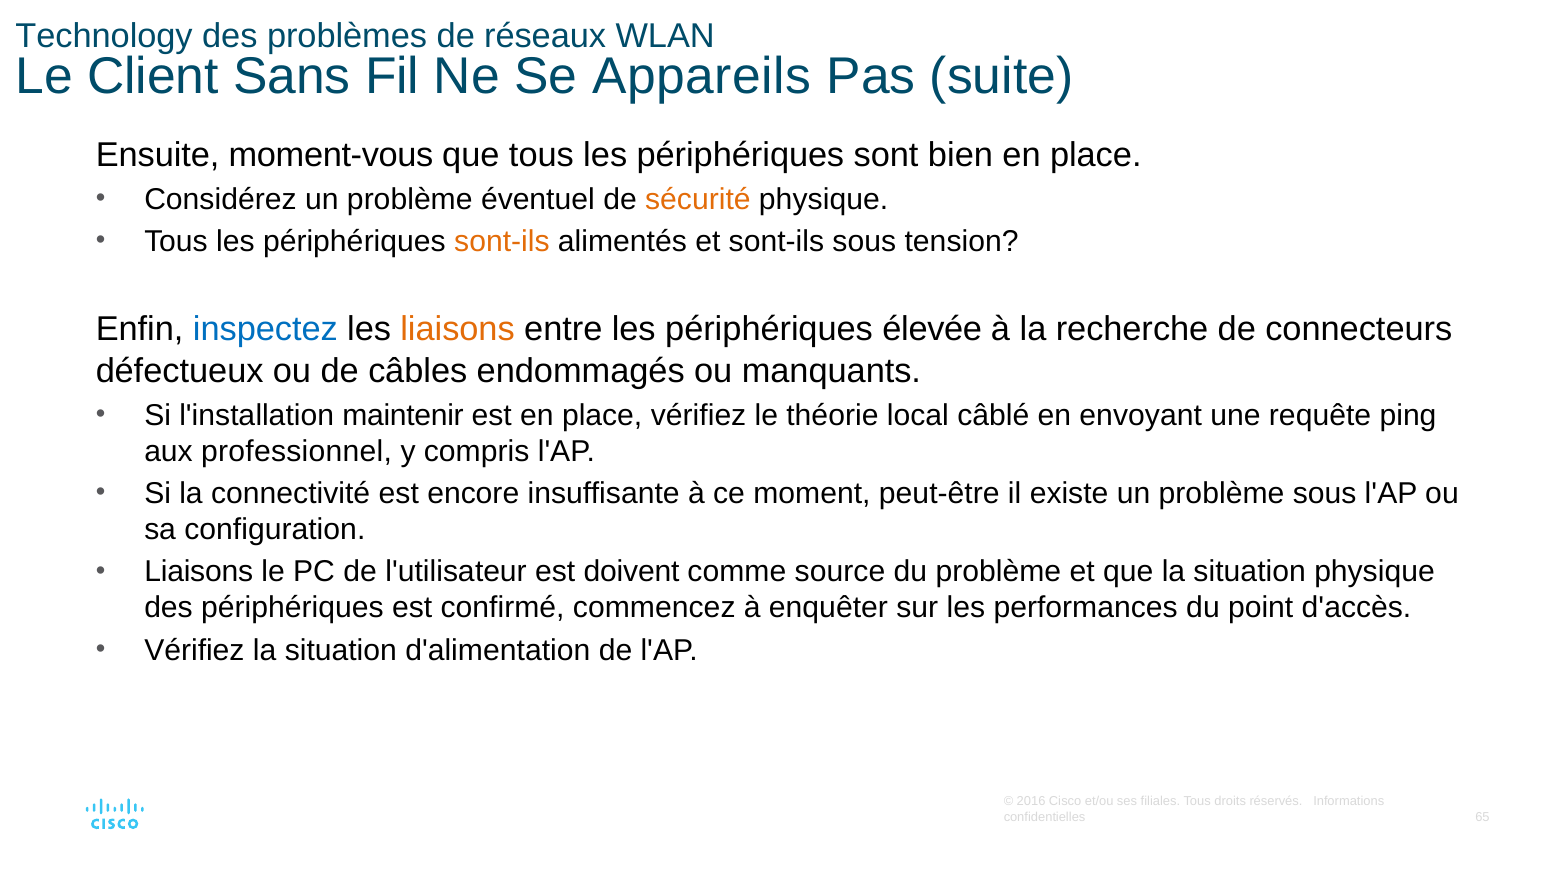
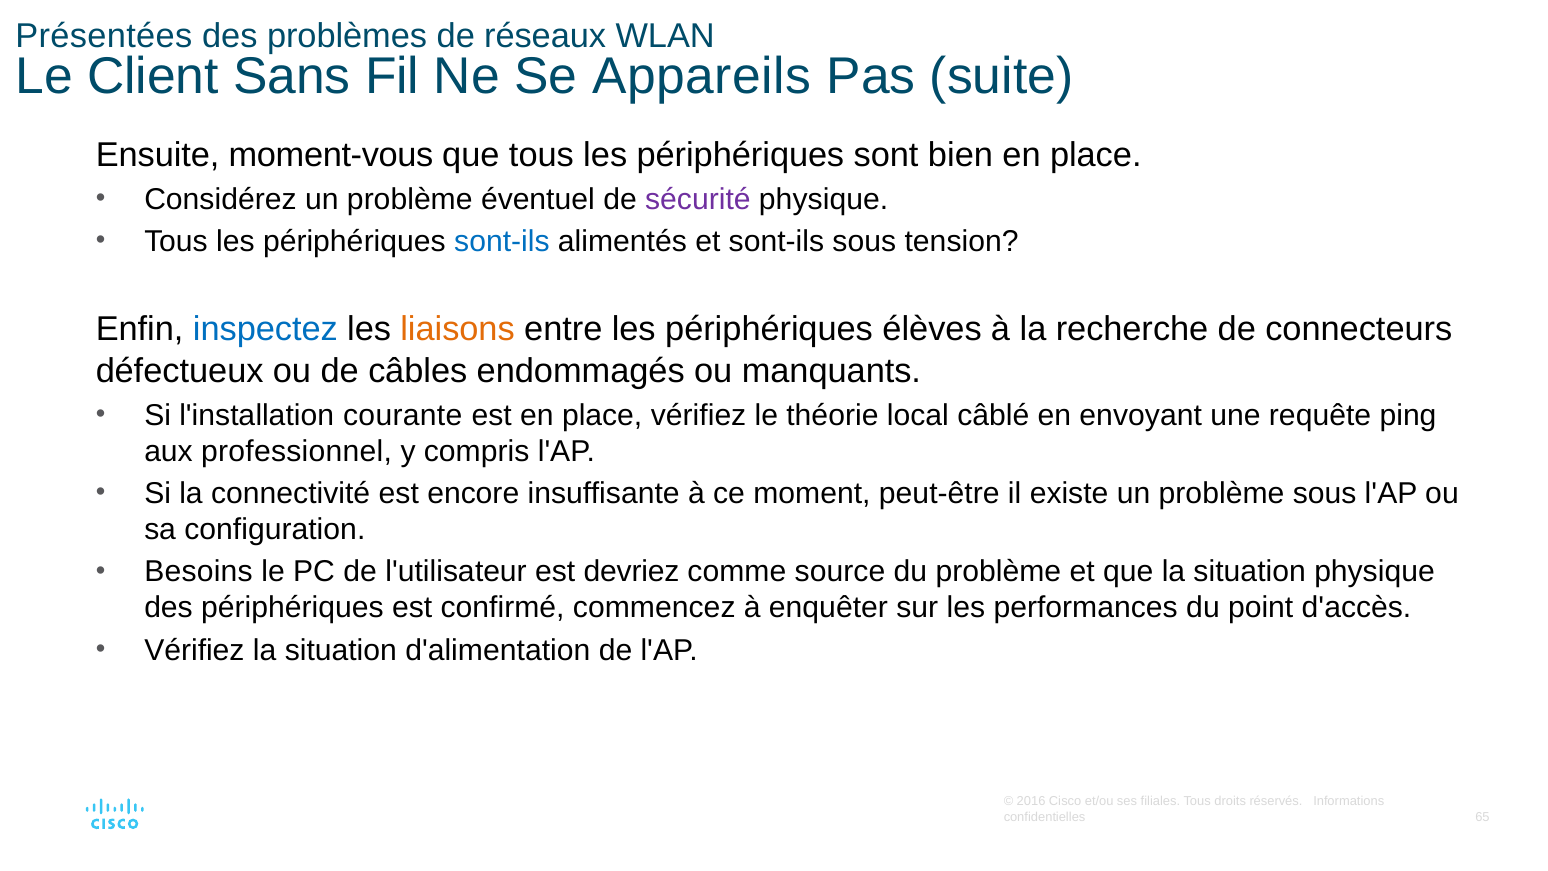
Technology: Technology -> Présentées (104, 36)
sécurité colour: orange -> purple (698, 199)
sont-ils colour: orange -> blue (502, 241)
élevée: élevée -> élèves (932, 329)
maintenir: maintenir -> courante (403, 415)
Liaisons: Liaisons -> Besoins (198, 572)
doivent: doivent -> devriez (632, 572)
